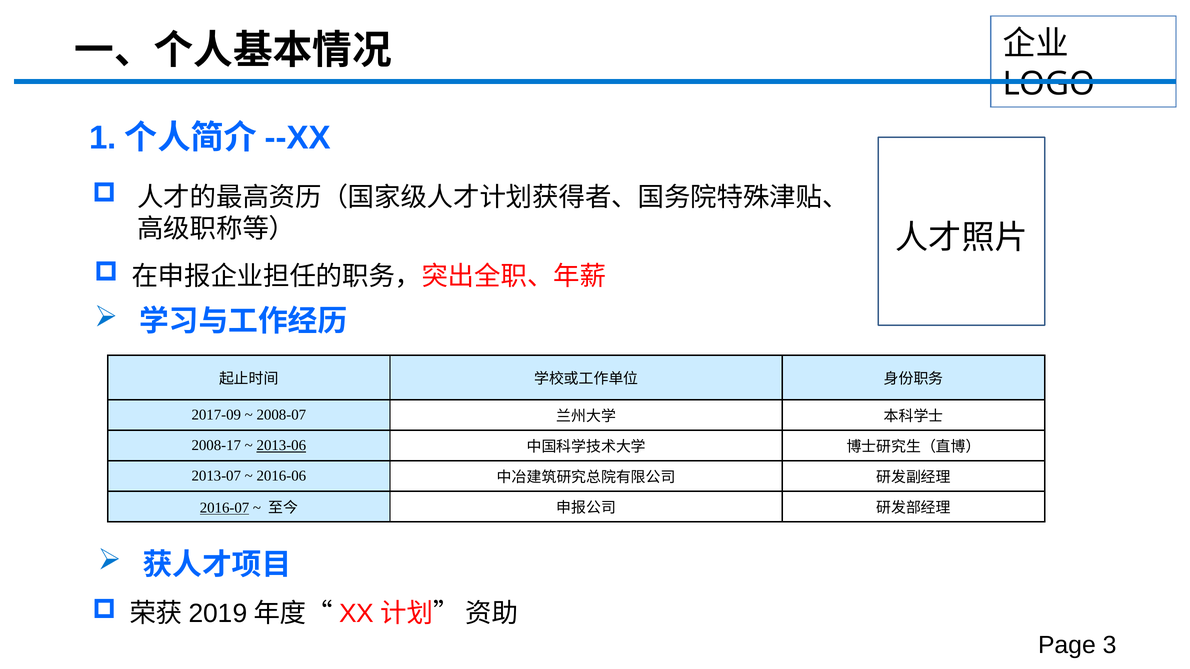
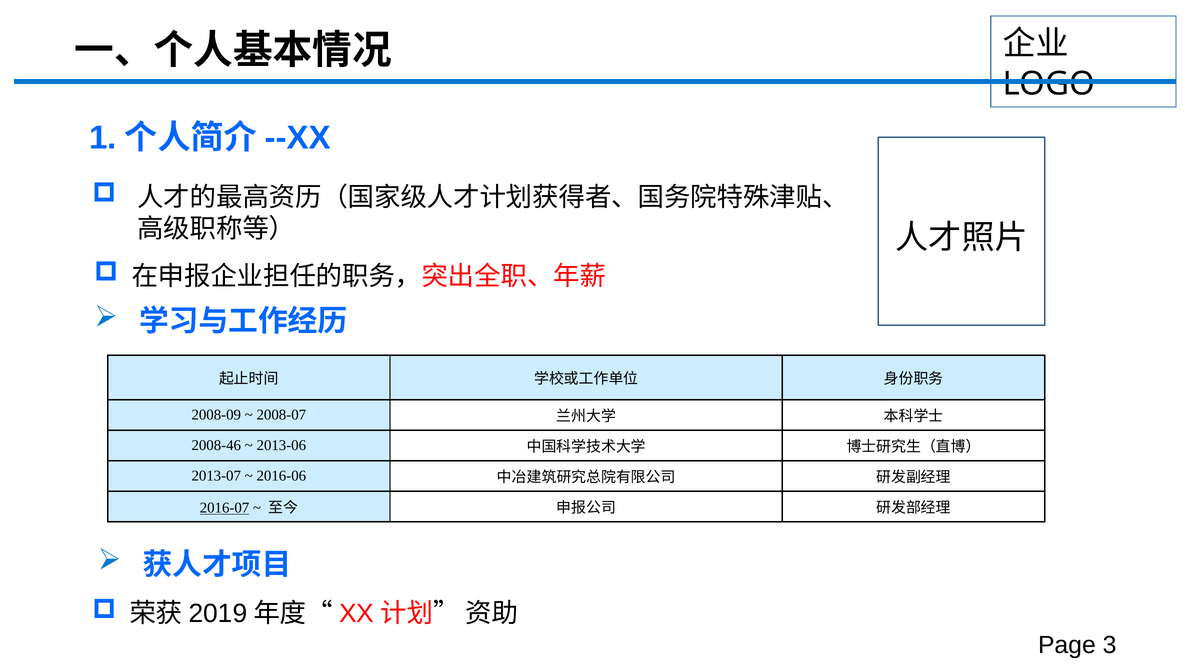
2017-09: 2017-09 -> 2008-09 (216, 415)
2008-17: 2008-17 -> 2008-46 (216, 446)
2013-06 underline: present -> none (281, 446)
